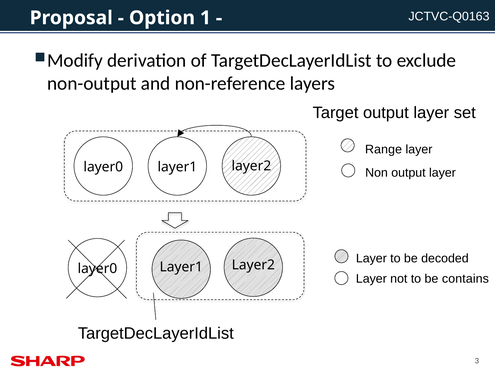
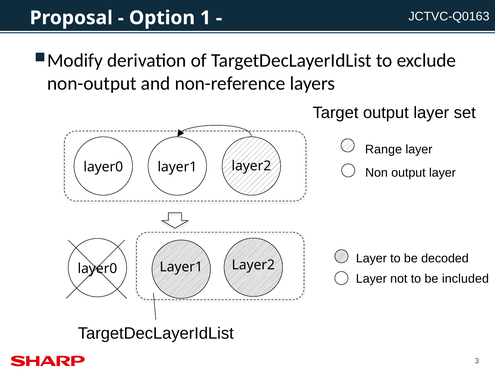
contains: contains -> included (465, 279)
